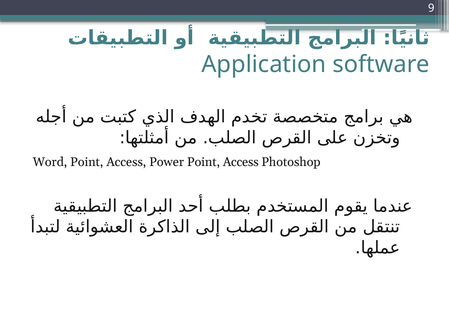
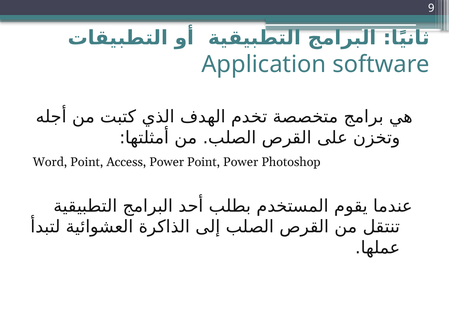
Power Point Access: Access -> Power (241, 163)
